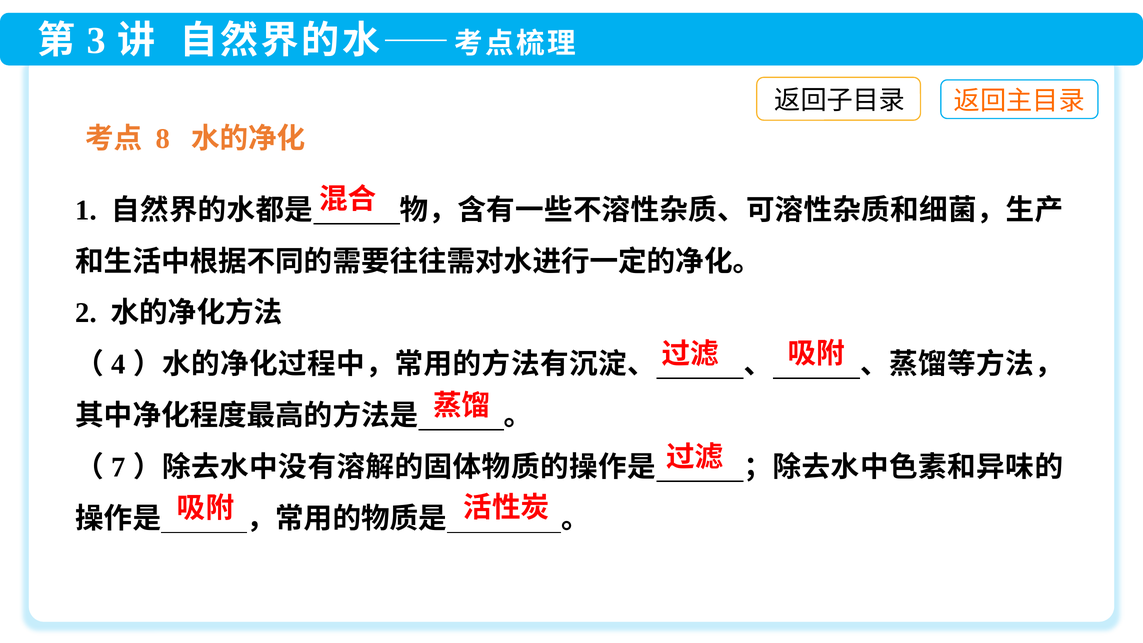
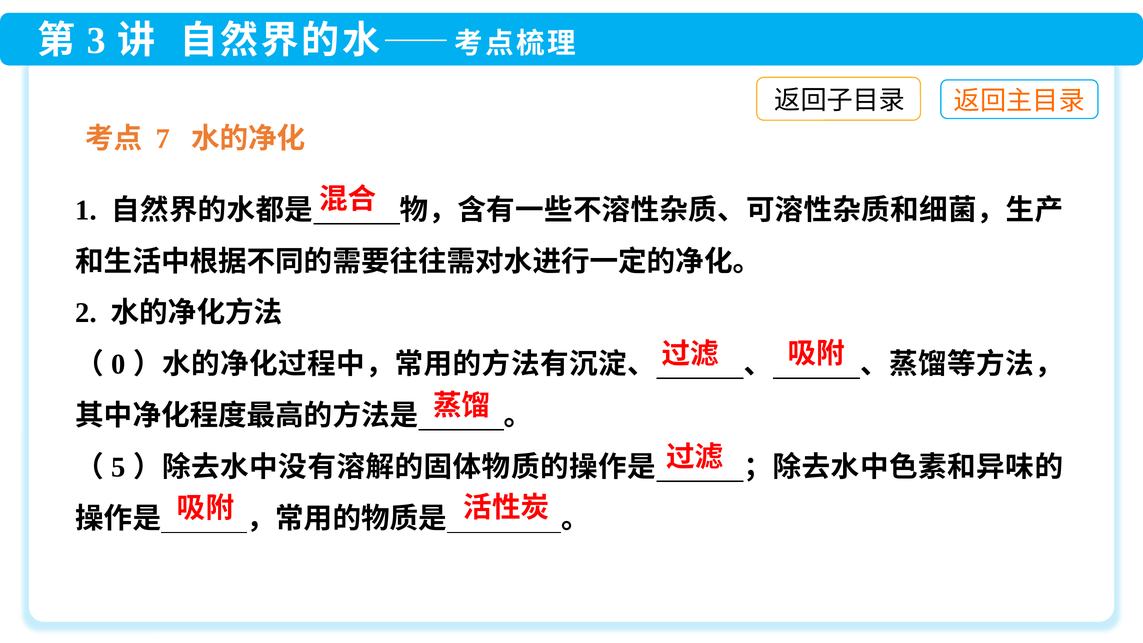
8: 8 -> 7 (163, 139)
4: 4 -> 0 (118, 364)
7: 7 -> 5 (118, 467)
